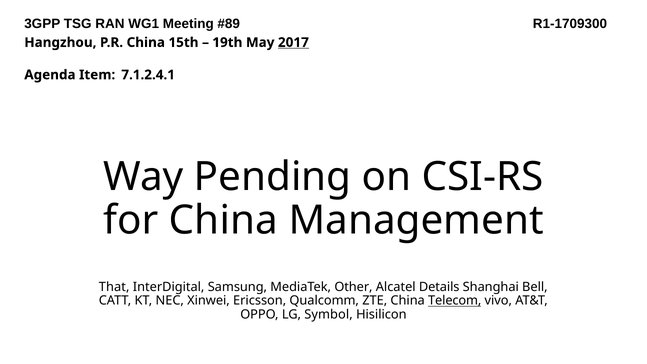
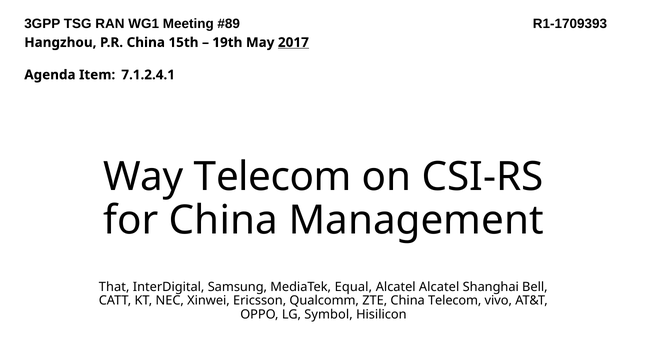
R1-1709300: R1-1709300 -> R1-1709393 (570, 24)
Way Pending: Pending -> Telecom (273, 177)
Other: Other -> Equal (353, 287)
Alcatel Details: Details -> Alcatel (439, 287)
Telecom underline: present -> none (455, 301)
